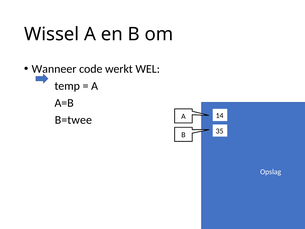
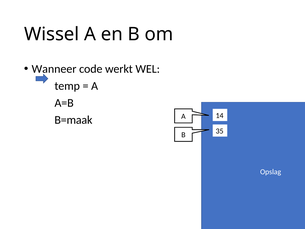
B=twee: B=twee -> B=maak (73, 120)
